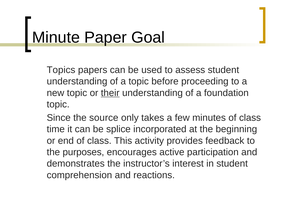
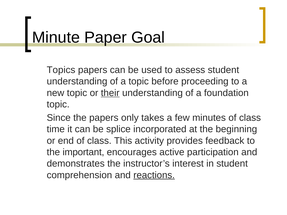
the source: source -> papers (104, 118)
purposes: purposes -> important (83, 152)
reactions underline: none -> present (154, 175)
